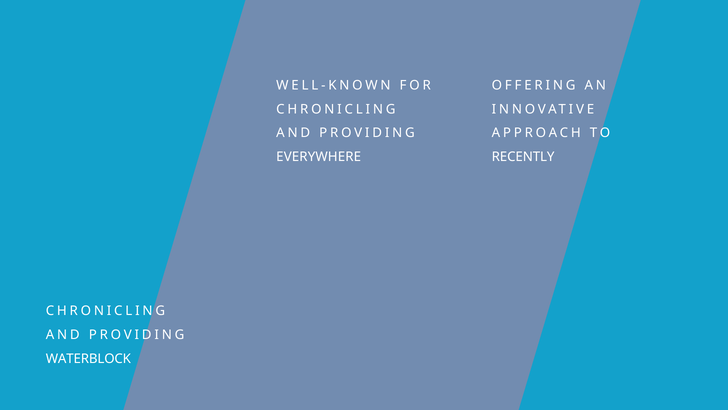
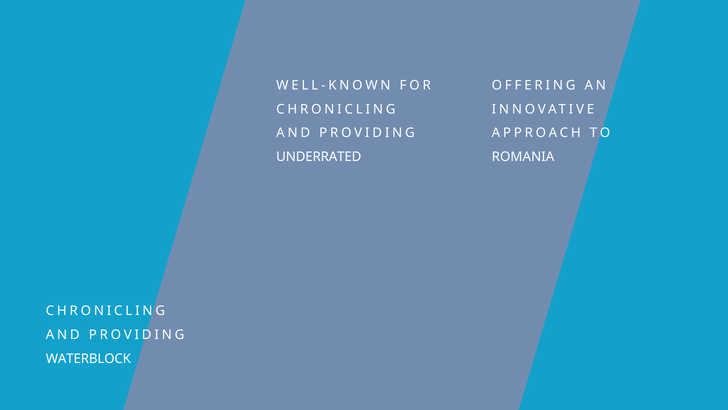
EVERYWHERE: EVERYWHERE -> UNDERRATED (319, 157)
RECENTLY: RECENTLY -> ROMANIA (523, 157)
